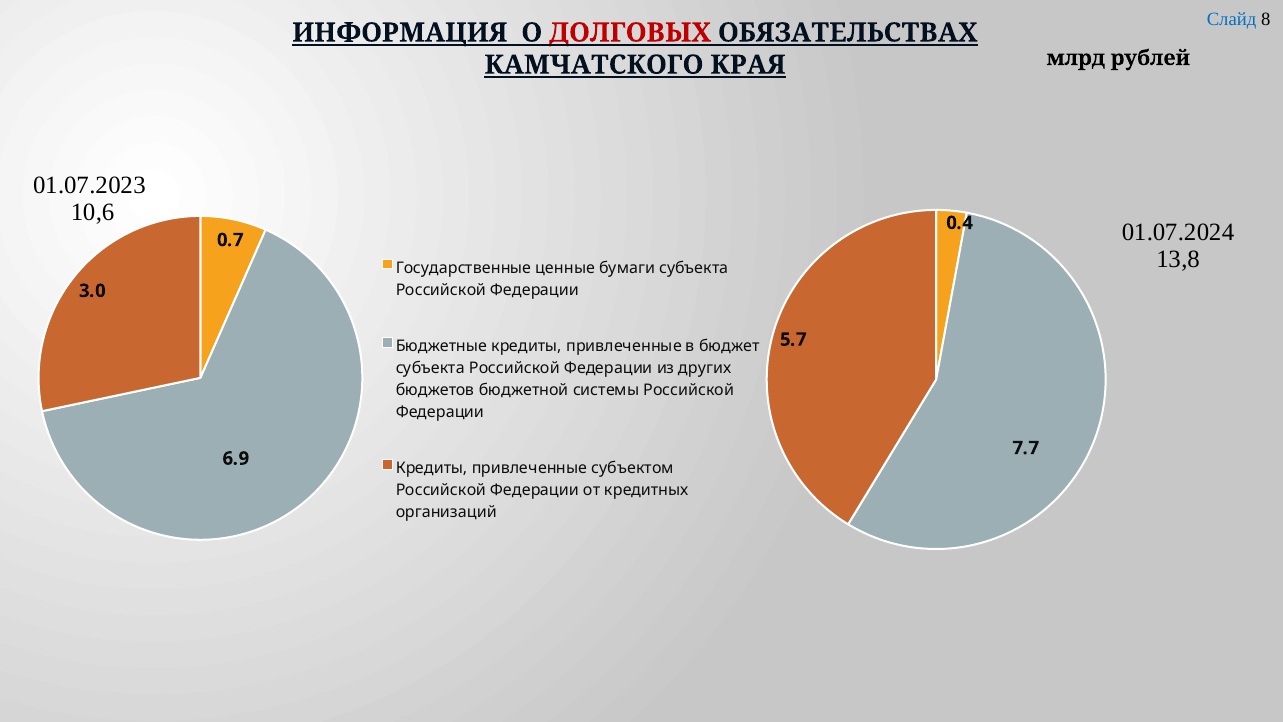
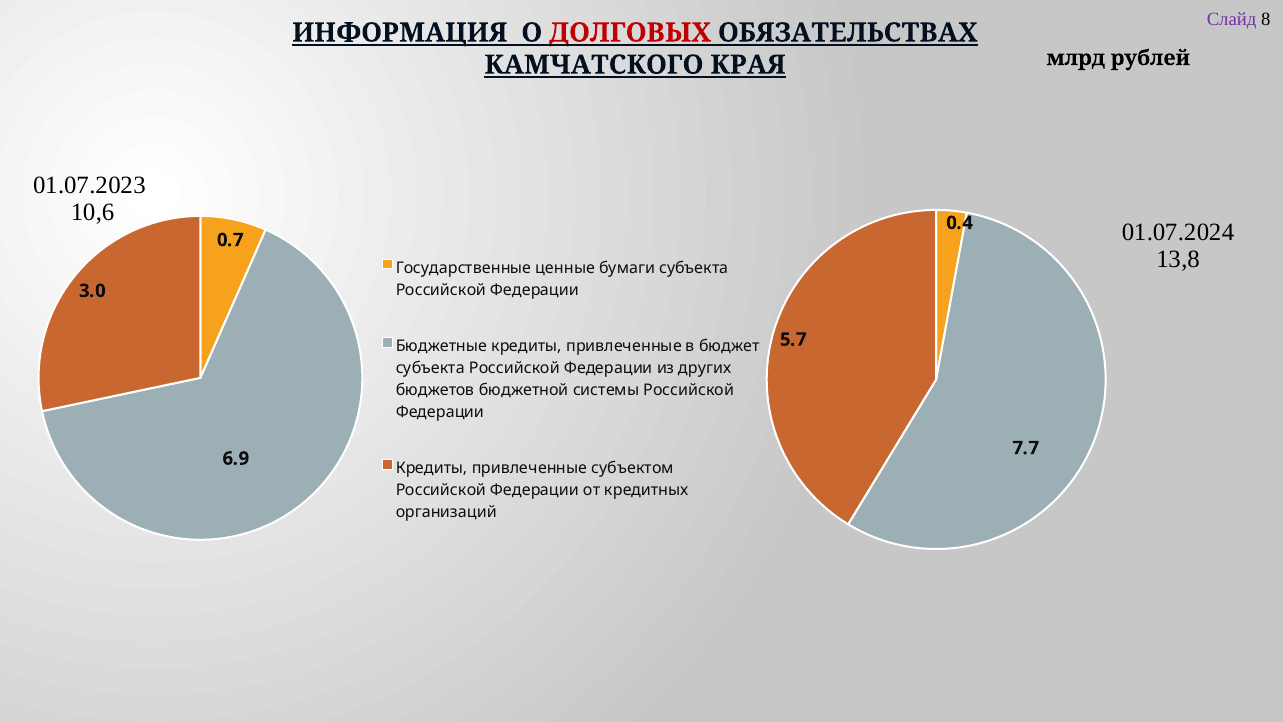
Слайд colour: blue -> purple (1232, 19)
